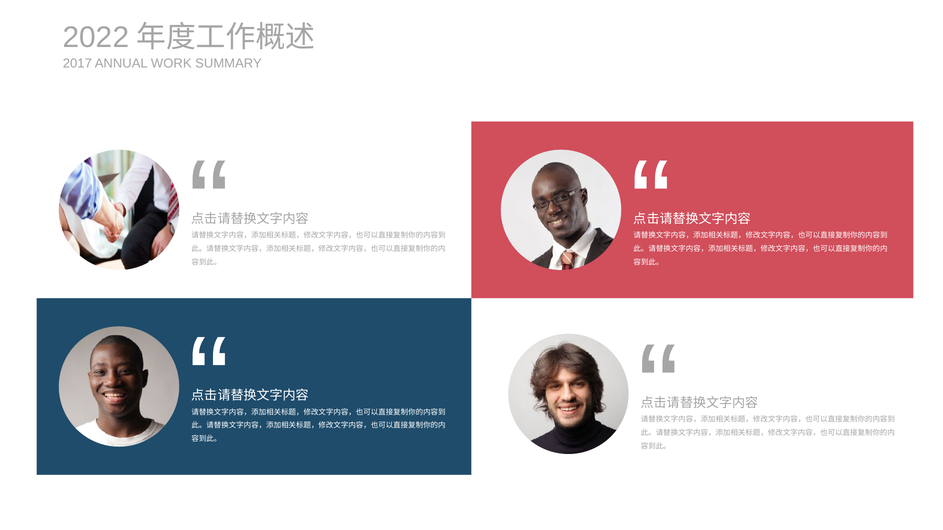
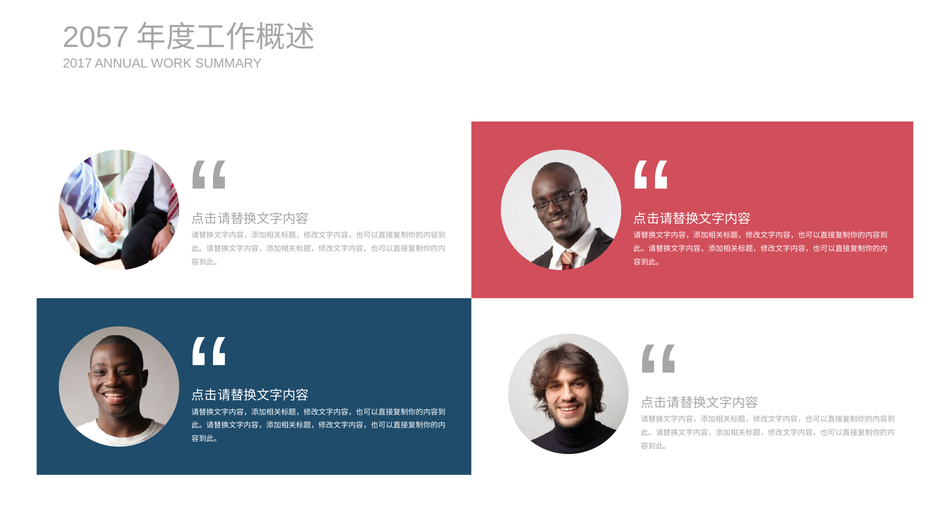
2022: 2022 -> 2057 (96, 37)
